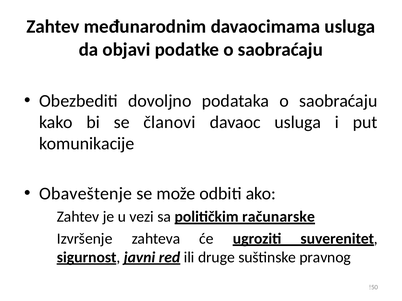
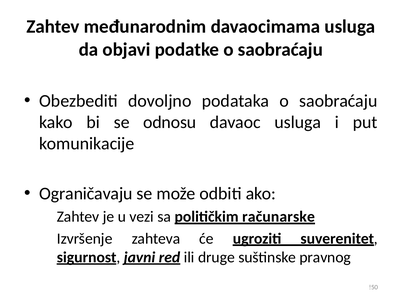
članovi: članovi -> odnosu (170, 122)
Obaveštenje: Obaveštenje -> Ograničavaju (86, 194)
